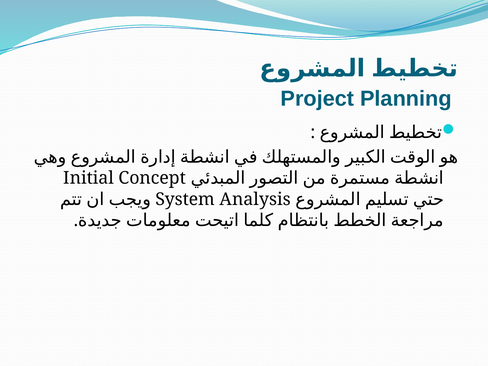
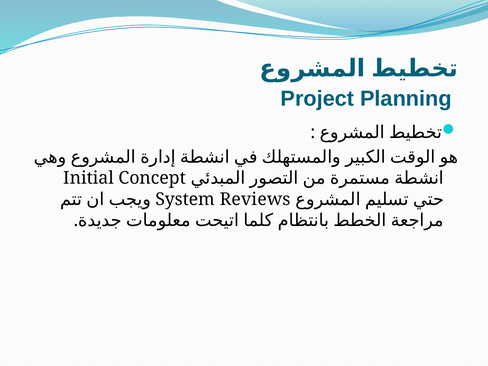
Analysis: Analysis -> Reviews (255, 199)
